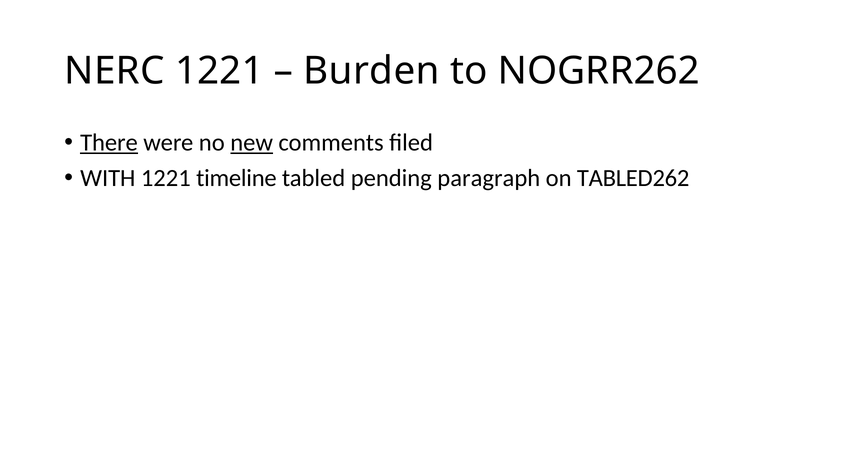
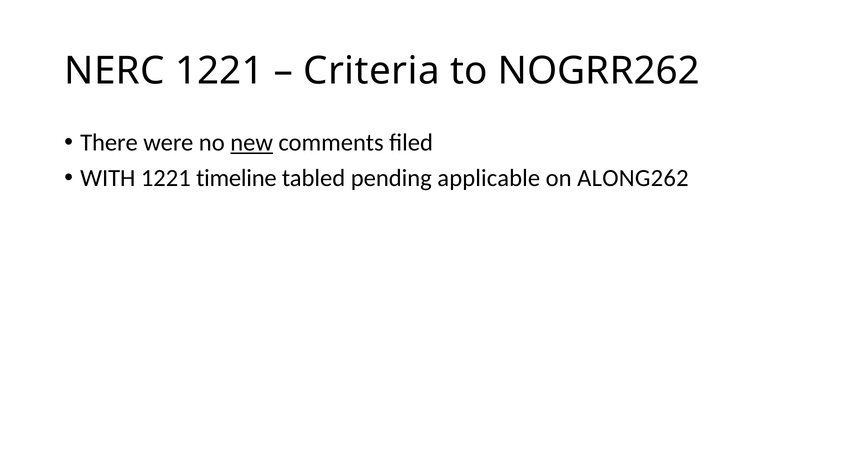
Burden: Burden -> Criteria (372, 71)
There underline: present -> none (109, 143)
paragraph: paragraph -> applicable (489, 178)
TABLED262: TABLED262 -> ALONG262 (633, 178)
